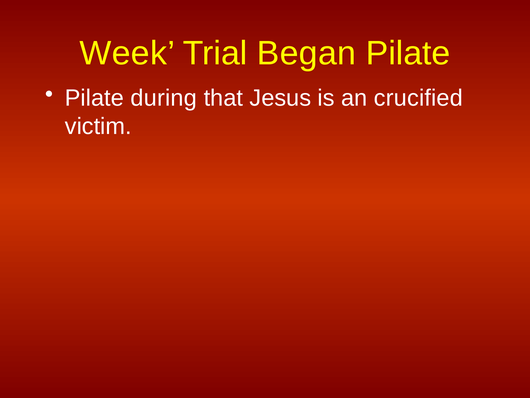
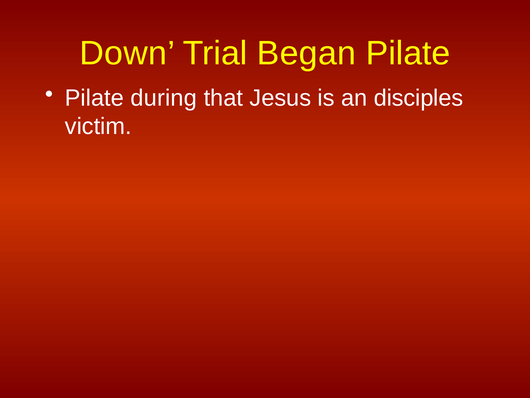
Week: Week -> Down (127, 53)
crucified: crucified -> disciples (419, 98)
